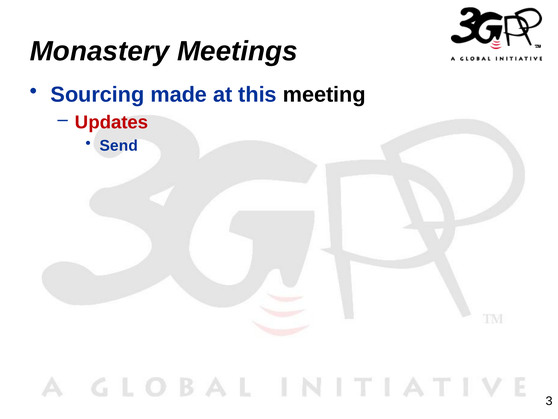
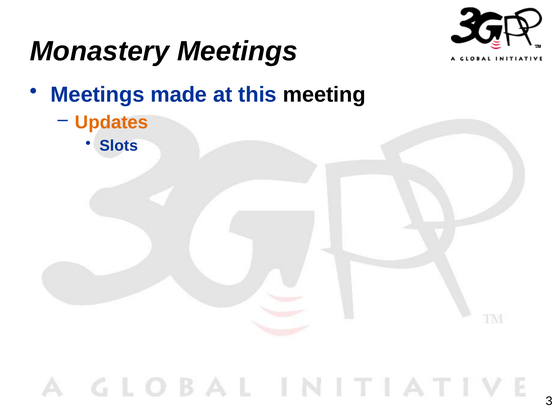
Sourcing: Sourcing -> Meetings (98, 95)
Updates colour: red -> orange (112, 122)
Send: Send -> Slots (119, 146)
